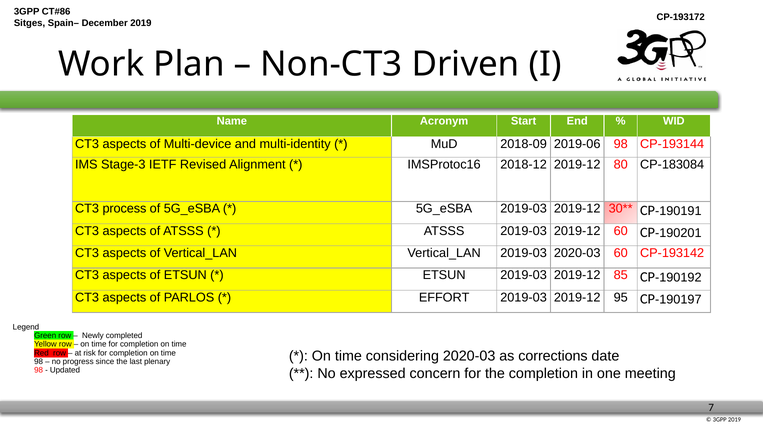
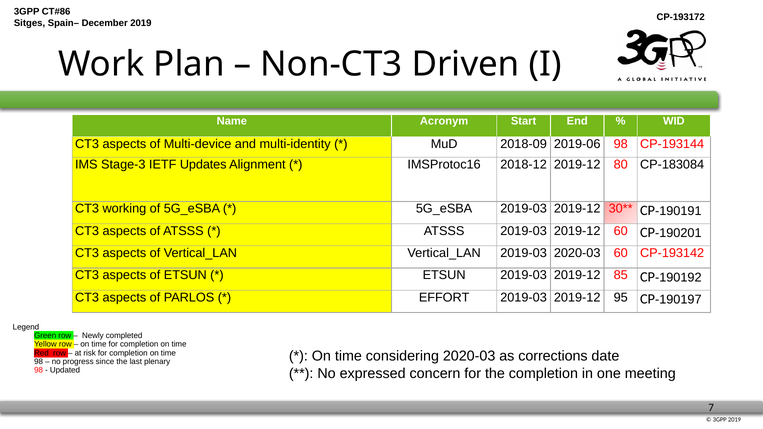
Revised: Revised -> Updates (203, 165)
process: process -> working (124, 209)
